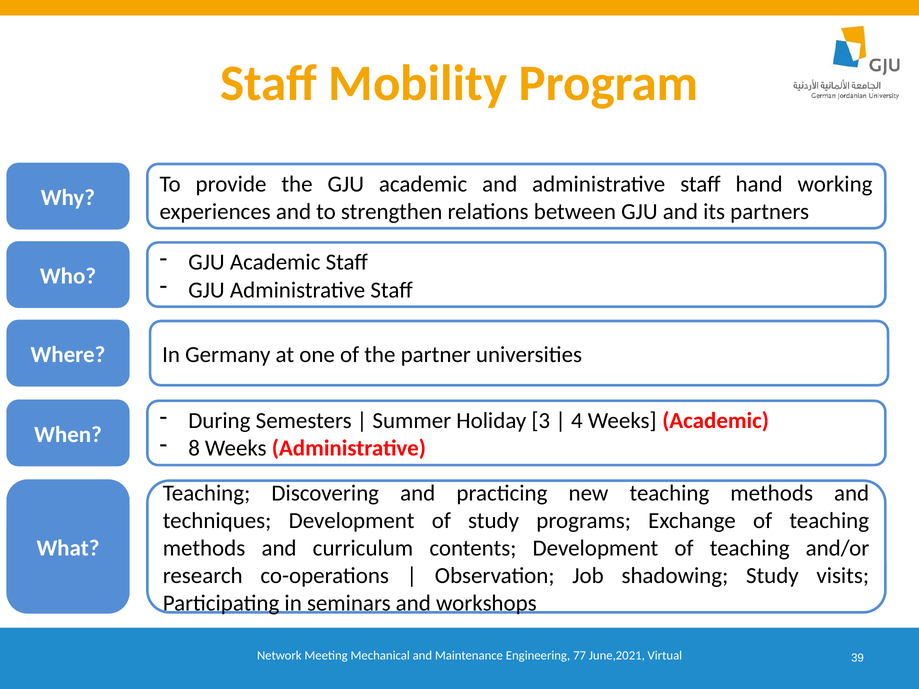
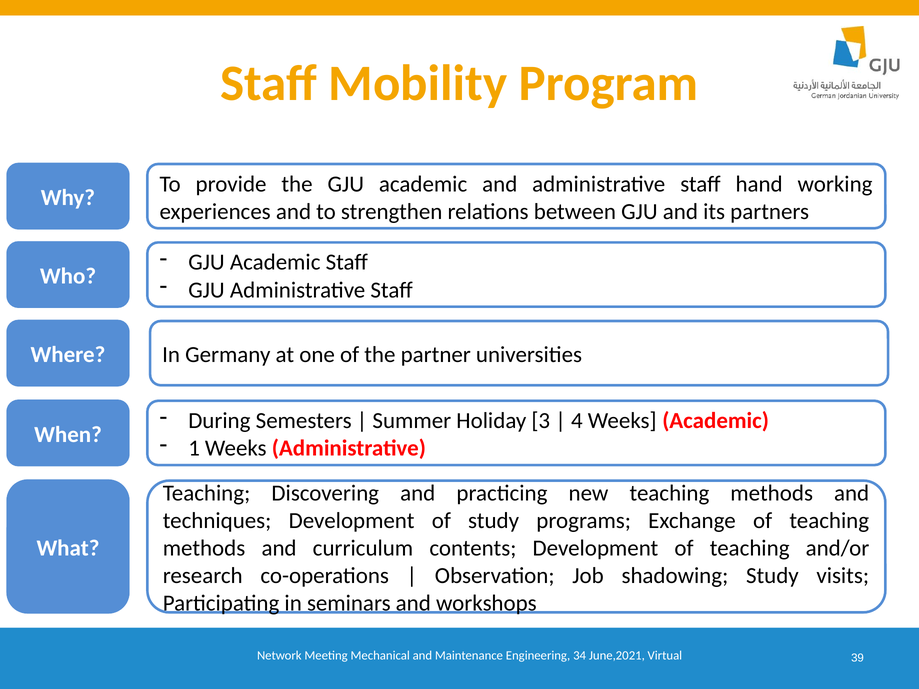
8: 8 -> 1 (194, 448)
77: 77 -> 34 (580, 656)
